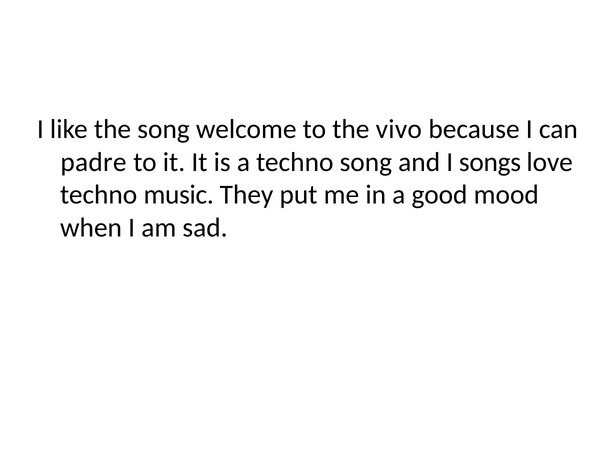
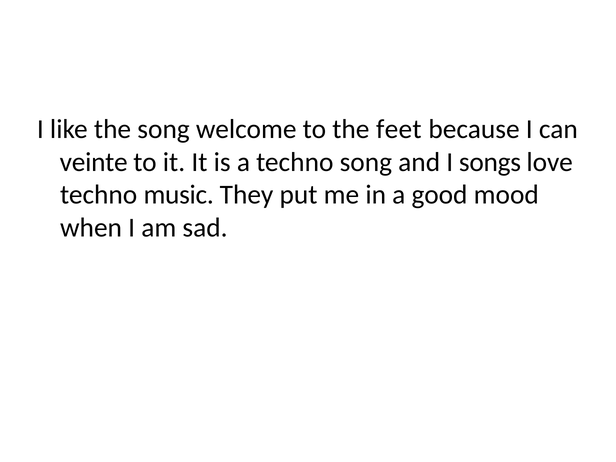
vivo: vivo -> feet (399, 129)
padre: padre -> veinte (94, 162)
